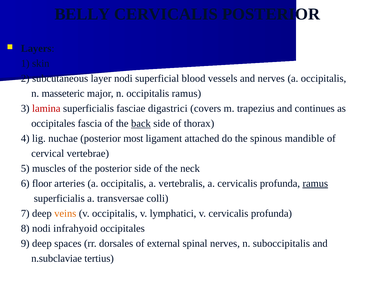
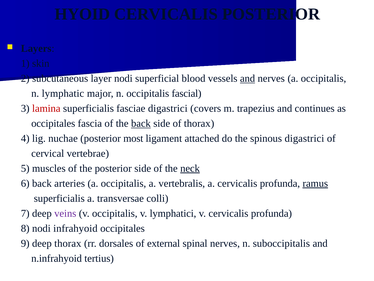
BELLY: BELLY -> HYOID (82, 14)
and underline: none -> present (248, 78)
masseteric: masseteric -> lymphatic (63, 93)
occipitalis ramus: ramus -> fascial (187, 93)
spinous mandible: mandible -> digastrici (304, 138)
neck underline: none -> present (190, 168)
6 floor: floor -> back (42, 183)
veins colour: orange -> purple (65, 213)
deep spaces: spaces -> thorax (68, 243)
n.subclaviae: n.subclaviae -> n.infrahyoid (57, 258)
